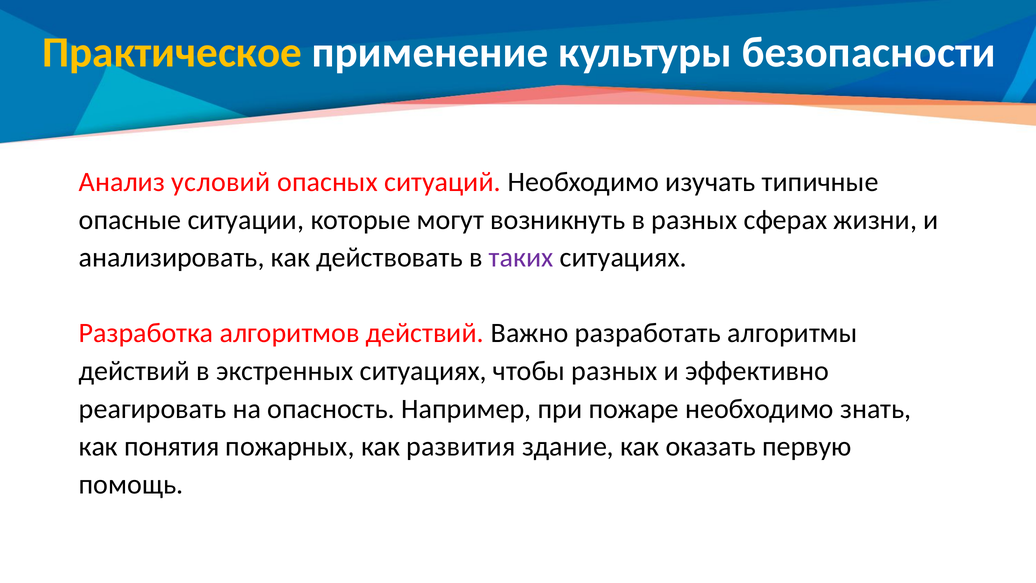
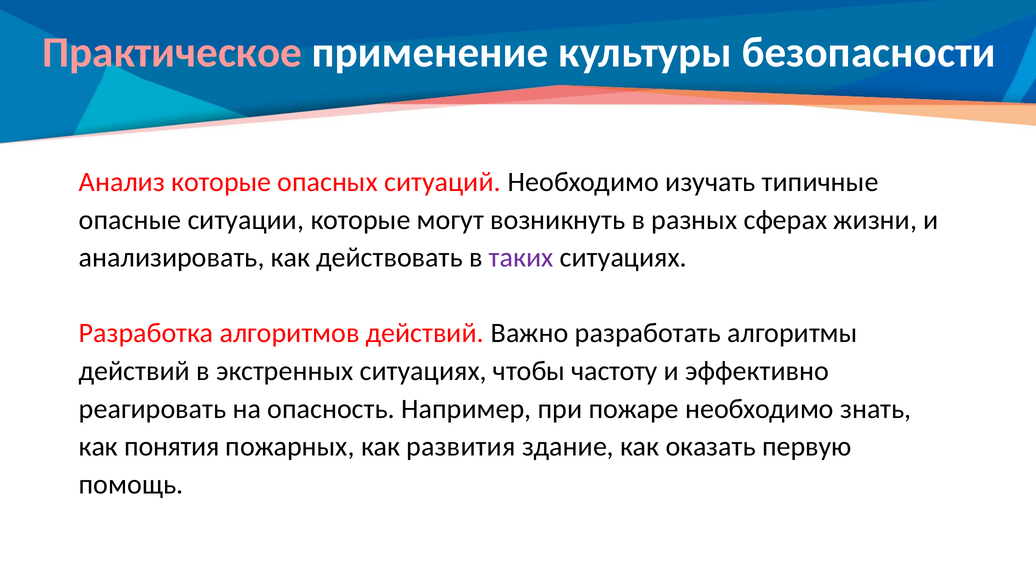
Практическое colour: yellow -> pink (172, 53)
Анализ условий: условий -> которые (221, 182)
чтобы разных: разных -> частоту (615, 371)
